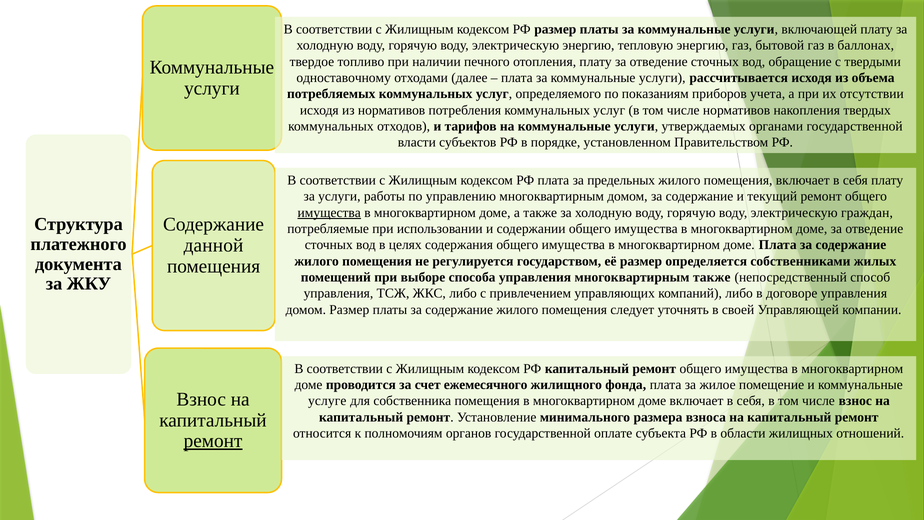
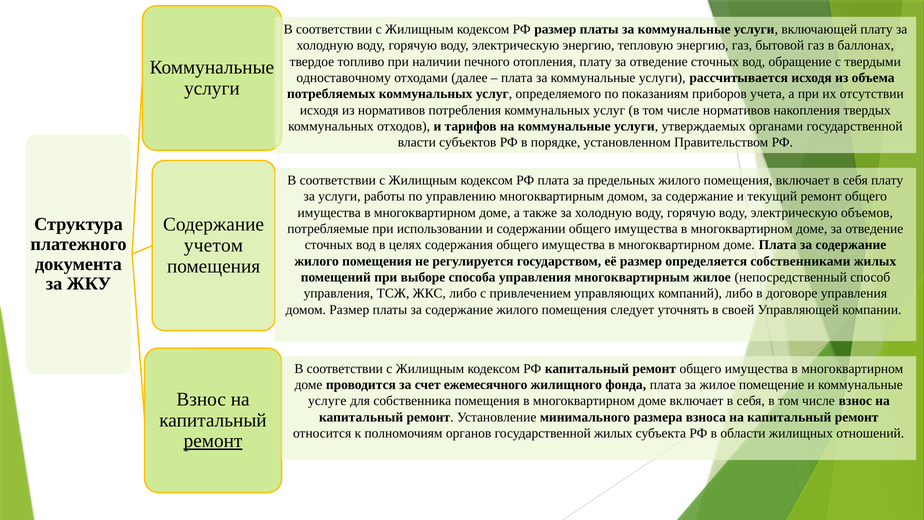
имущества underline: present -> none (329, 213)
граждан: граждан -> объемов (867, 213)
данной: данной -> учетом (213, 245)
многоквартирным также: также -> жилое (712, 277)
государственной оплате: оплате -> жилых (613, 433)
